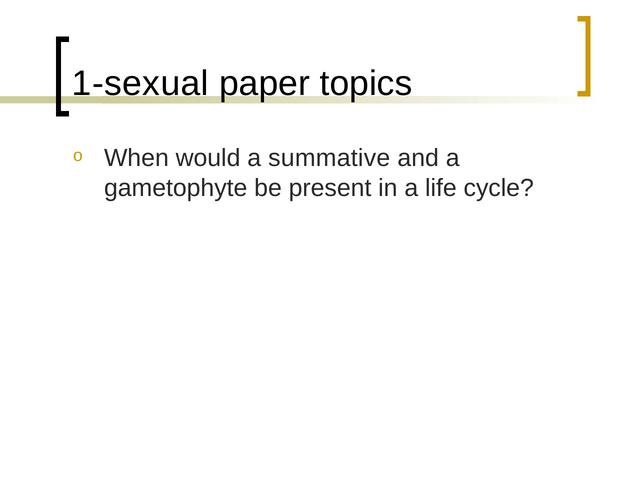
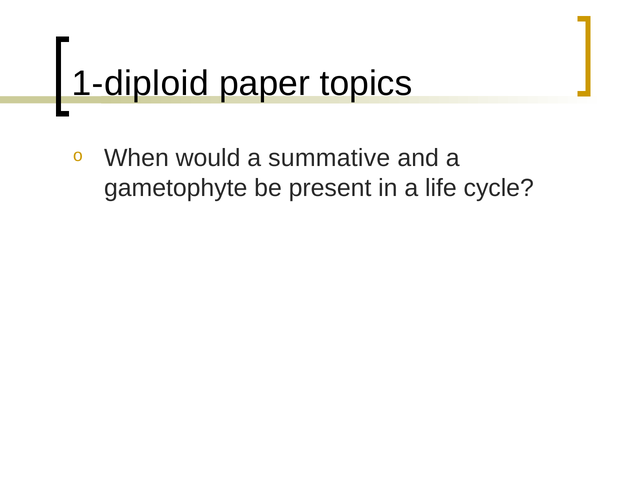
1-sexual: 1-sexual -> 1-diploid (140, 83)
